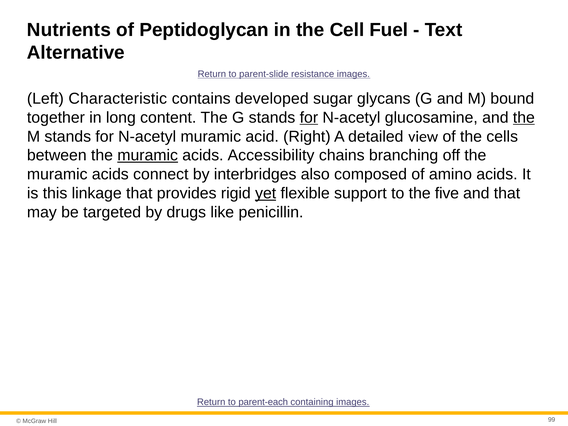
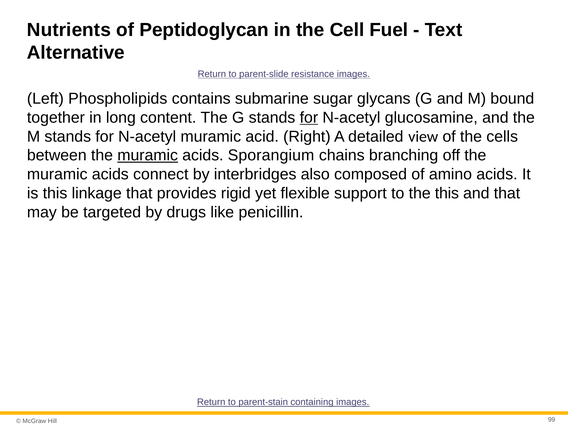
Characteristic: Characteristic -> Phospholipids (118, 99)
developed: developed -> submarine (272, 99)
the underline: present -> none (524, 118)
Accessibility: Accessibility -> Sporangium (271, 155)
yet underline: present -> none (266, 193)
the five: five -> this (447, 193)
parent-each: parent-each -> parent-stain (263, 402)
